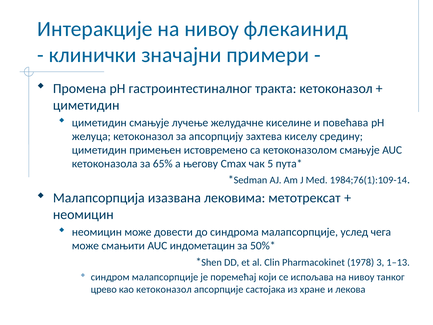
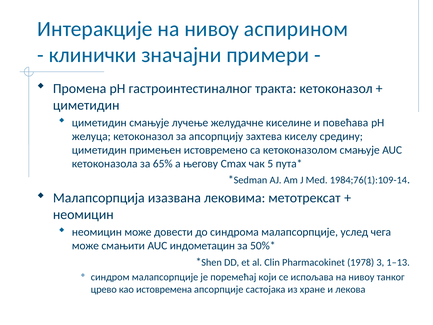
флекаинид: флекаинид -> аспирином (296, 29)
као кетоконазол: кетоконазол -> истовремена (164, 289)
